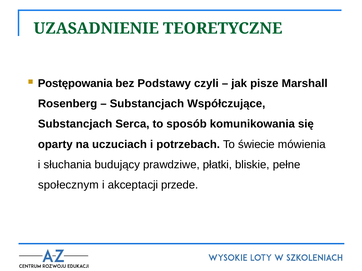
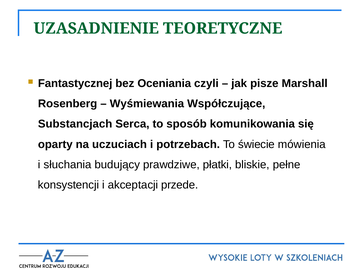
Postępowania: Postępowania -> Fantastycznej (75, 83)
Podstawy: Podstawy -> Oceniania (164, 83)
Substancjach: Substancjach -> Wyśmiewania (147, 104)
społecznym: społecznym -> konsystencji (69, 185)
